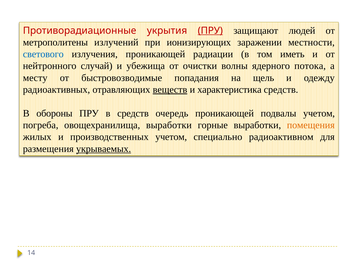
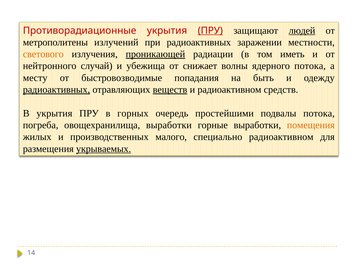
людей underline: none -> present (302, 31)
при ионизирующих: ионизирующих -> радиоактивных (199, 42)
светового colour: blue -> orange (43, 54)
проникающей underline: none -> present (155, 54)
очистки: очистки -> снижает (200, 66)
щель: щель -> быть (264, 78)
радиоактивных underline: none -> present (56, 90)
и характеристика: характеристика -> радиоактивном (229, 90)
В обороны: обороны -> укрытия (54, 113)
в средств: средств -> горных (133, 113)
очередь проникающей: проникающей -> простейшими (225, 113)
подвалы учетом: учетом -> потока (319, 113)
производственных учетом: учетом -> малого (171, 137)
